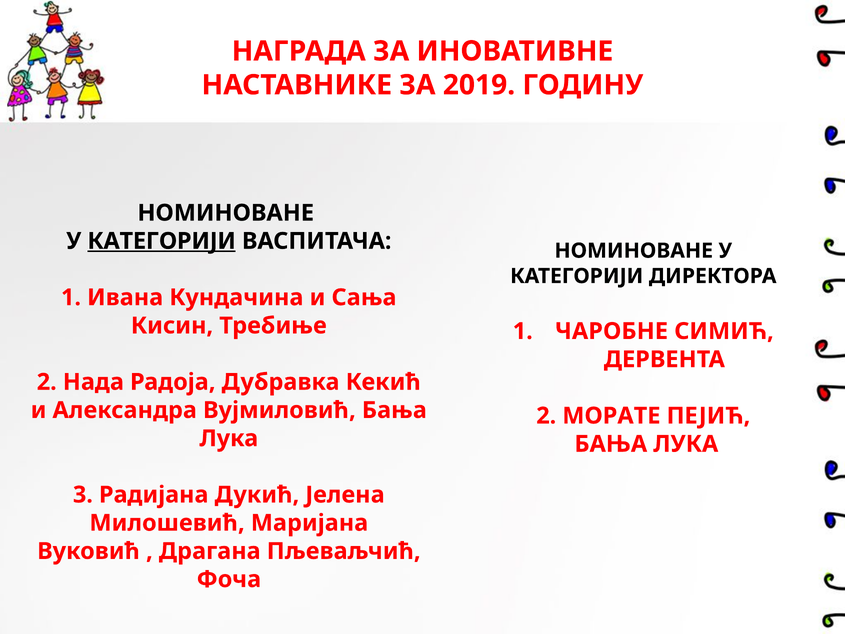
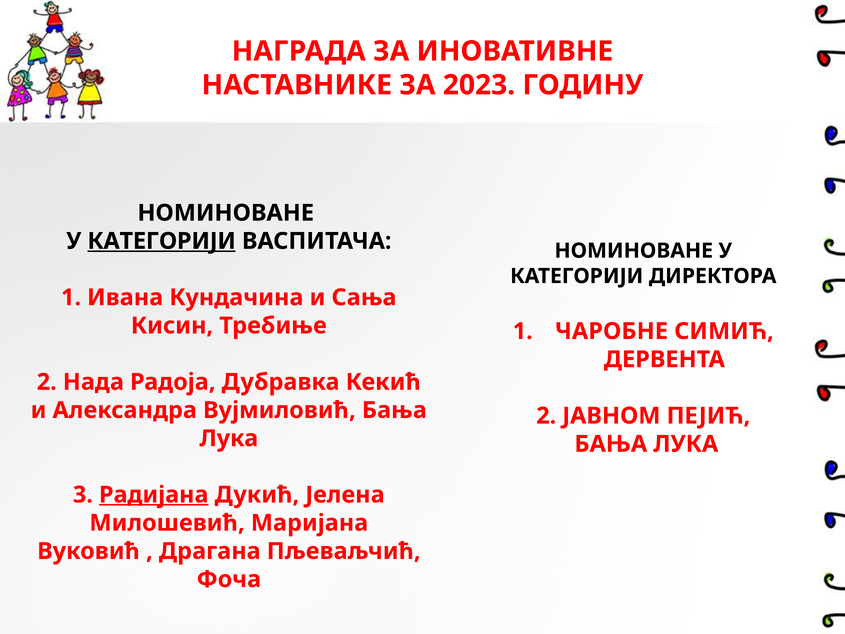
2019: 2019 -> 2023 (479, 85)
МОРАТЕ: МОРАТЕ -> ЈАВНОМ (611, 416)
Радијана underline: none -> present (154, 495)
